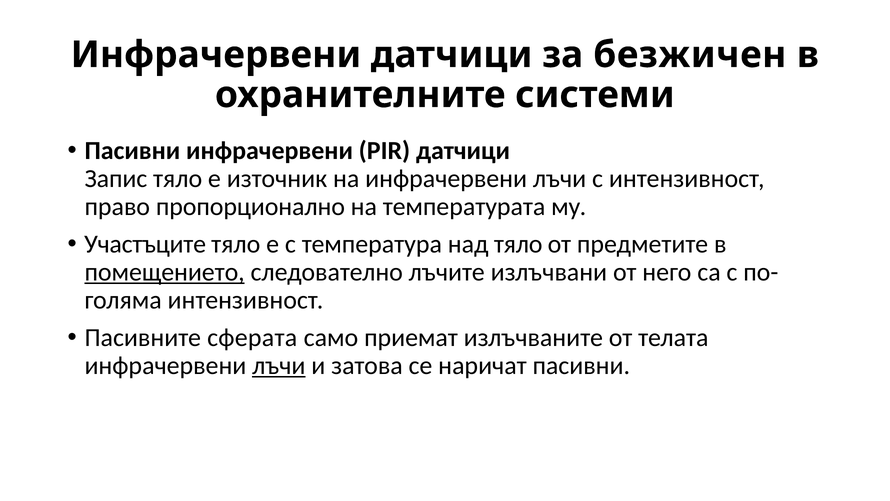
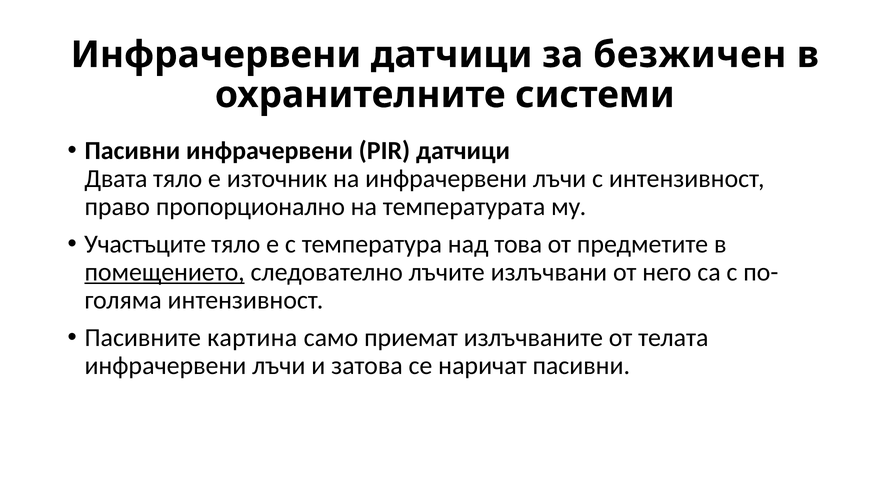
Запис: Запис -> Двата (116, 179)
над тяло: тяло -> това (518, 244)
сферата: сферата -> картина (252, 337)
лъчи underline: present -> none (279, 365)
